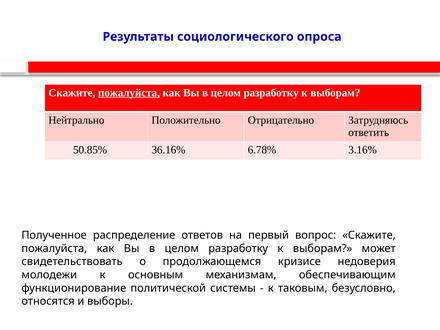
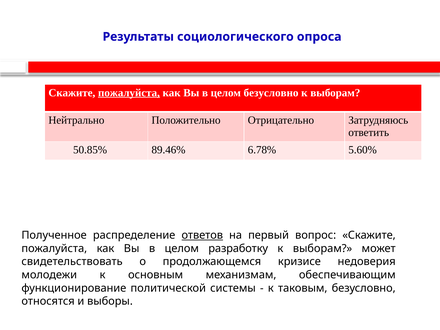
разработку: разработку -> безусловно (271, 93)
36.16%: 36.16% -> 89.46% (168, 150)
3.16%: 3.16% -> 5.60% (363, 150)
ответов underline: none -> present (202, 235)
